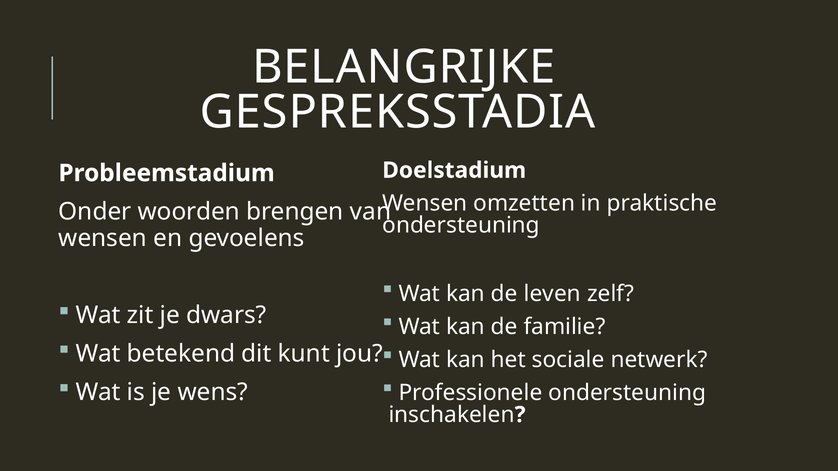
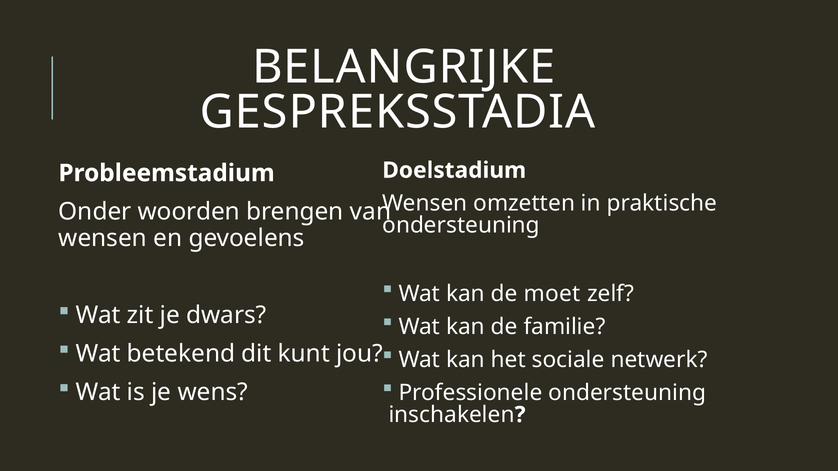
leven: leven -> moet (552, 294)
